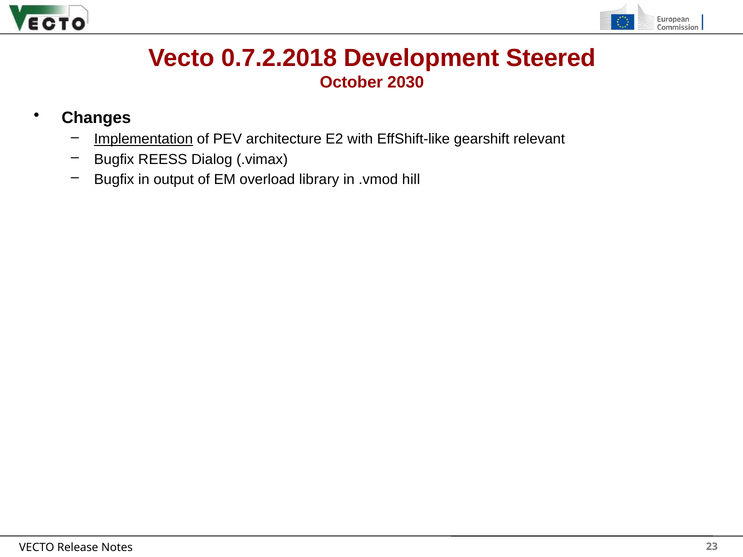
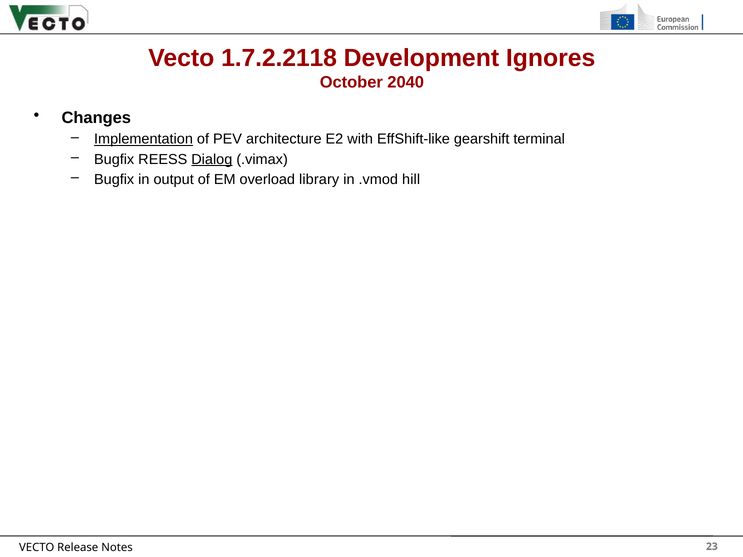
0.7.2.2018: 0.7.2.2018 -> 1.7.2.2118 (279, 58)
Steered: Steered -> Ignores (551, 58)
2030: 2030 -> 2040 (406, 82)
relevant: relevant -> terminal (539, 139)
Dialog underline: none -> present (212, 159)
